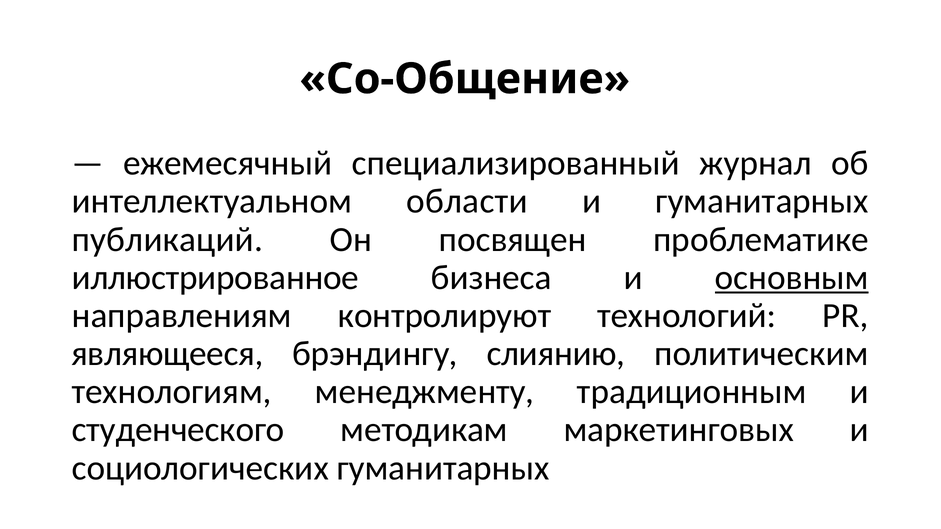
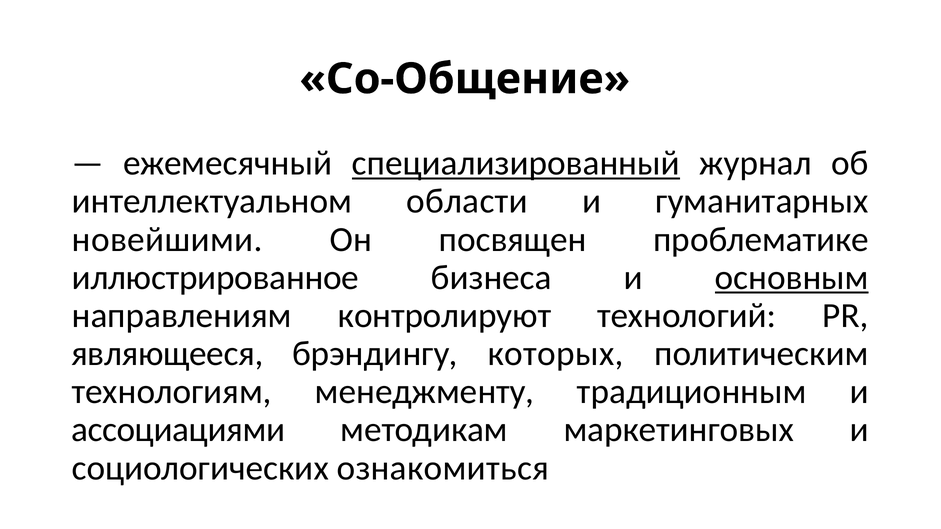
специализированный underline: none -> present (516, 163)
публикаций: публикаций -> новейшими (167, 240)
слиянию: слиянию -> которых (556, 354)
студенческого: студенческого -> ассоциациями (178, 430)
социологических гуманитарных: гуманитарных -> ознакомиться (443, 468)
